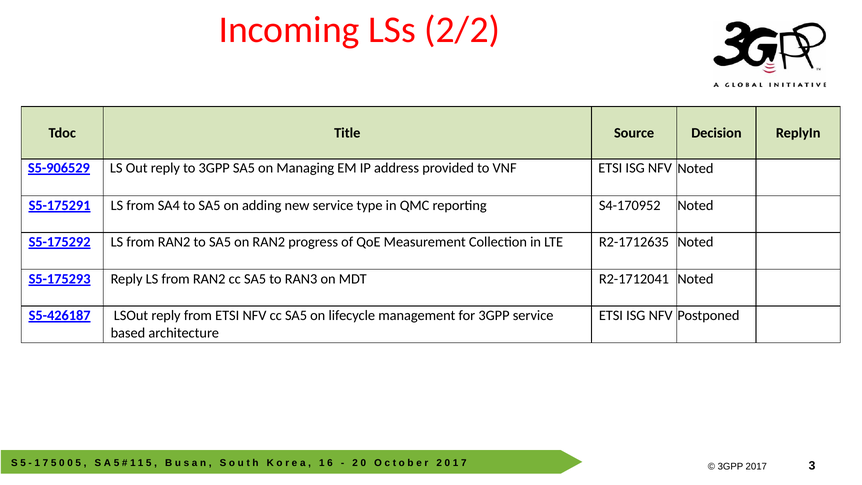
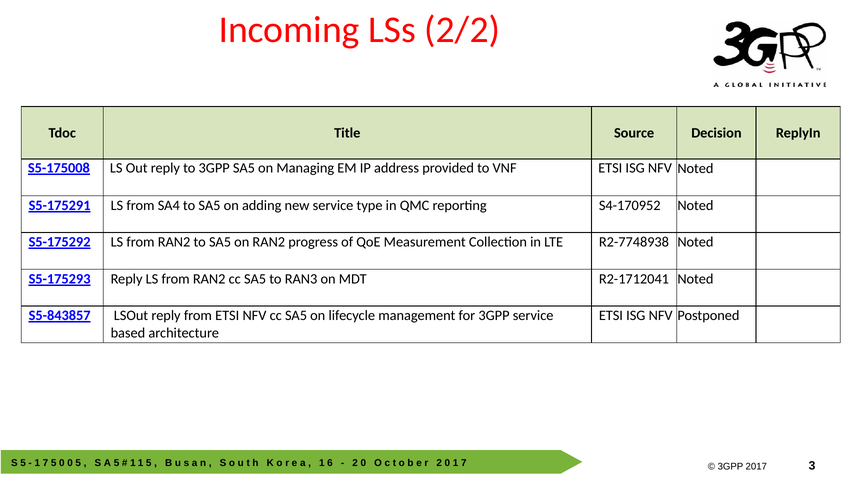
S5-906529: S5-906529 -> S5-175008 (59, 168)
R2-1712635: R2-1712635 -> R2-7748938 (634, 242)
S5-426187: S5-426187 -> S5-843857 (60, 315)
